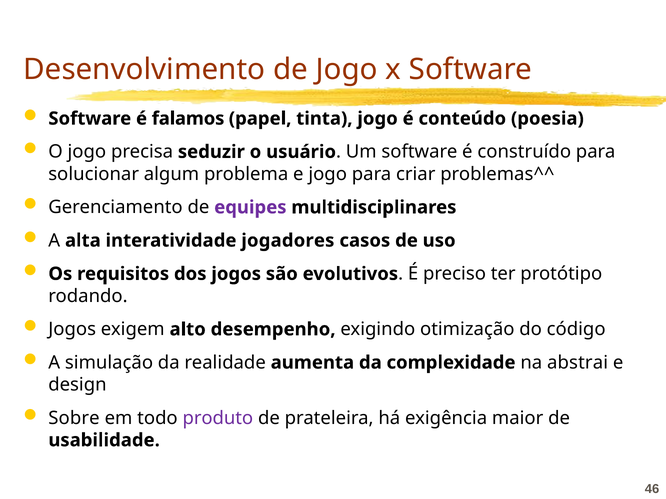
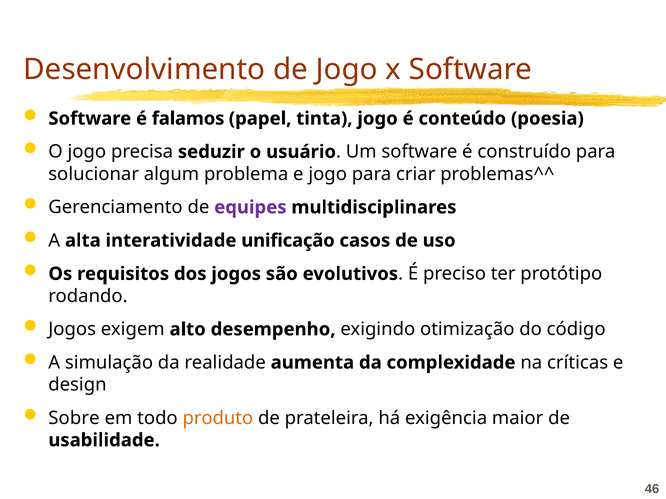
jogadores: jogadores -> unificação (288, 241)
abstrai: abstrai -> críticas (578, 363)
produto colour: purple -> orange (218, 418)
